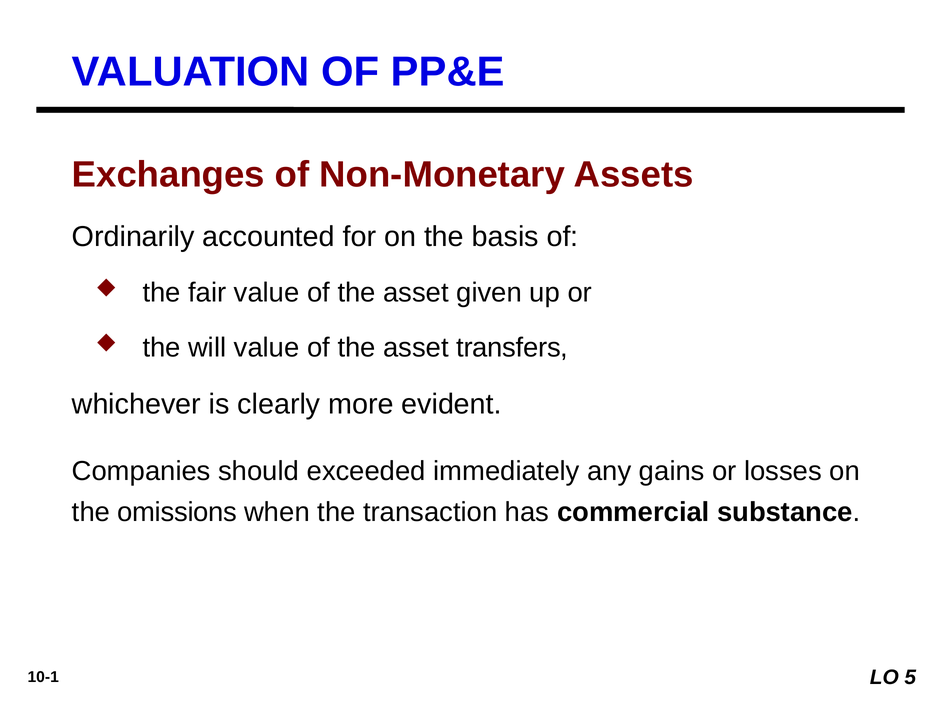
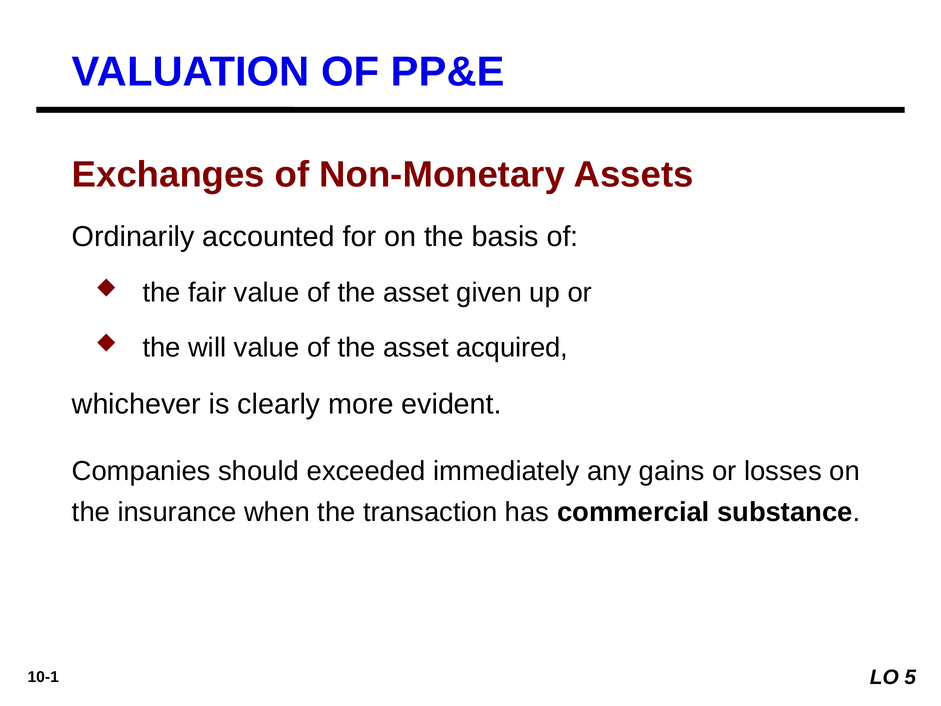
transfers: transfers -> acquired (512, 348)
omissions: omissions -> insurance (177, 512)
